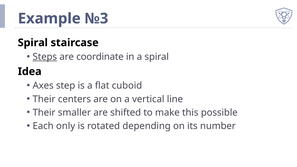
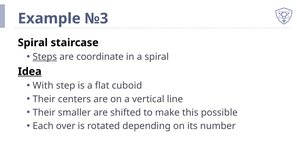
Idea underline: none -> present (30, 72)
Axes: Axes -> With (43, 86)
only: only -> over (66, 126)
